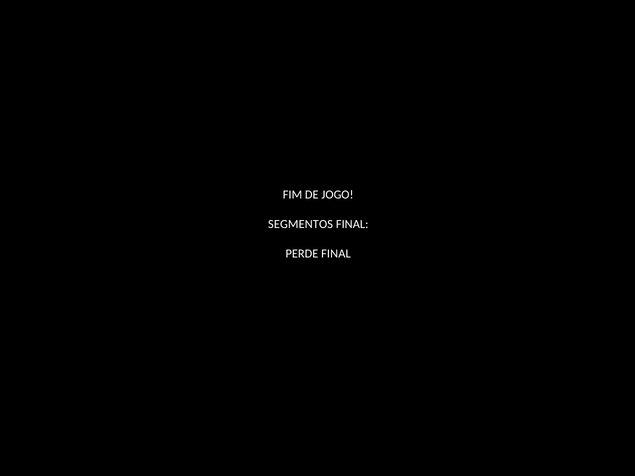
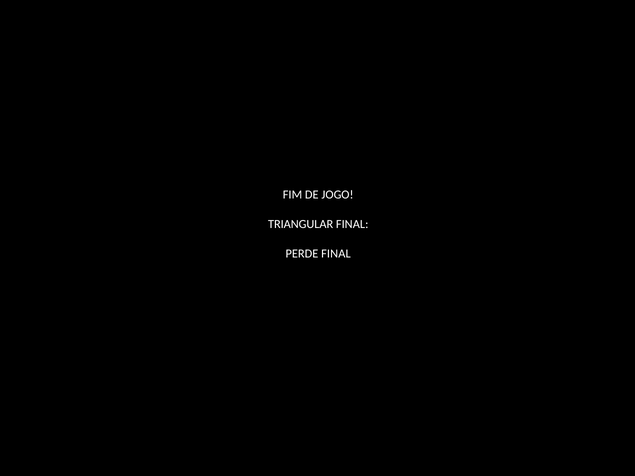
SEGMENTOS: SEGMENTOS -> TRIANGULAR (301, 224)
